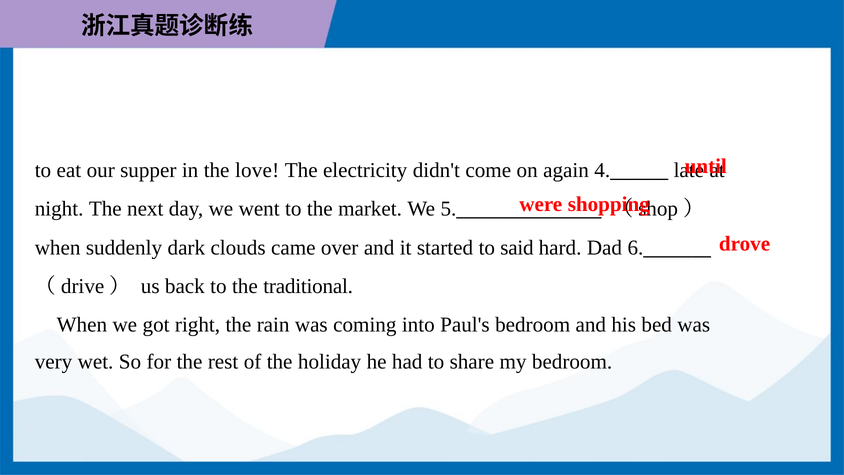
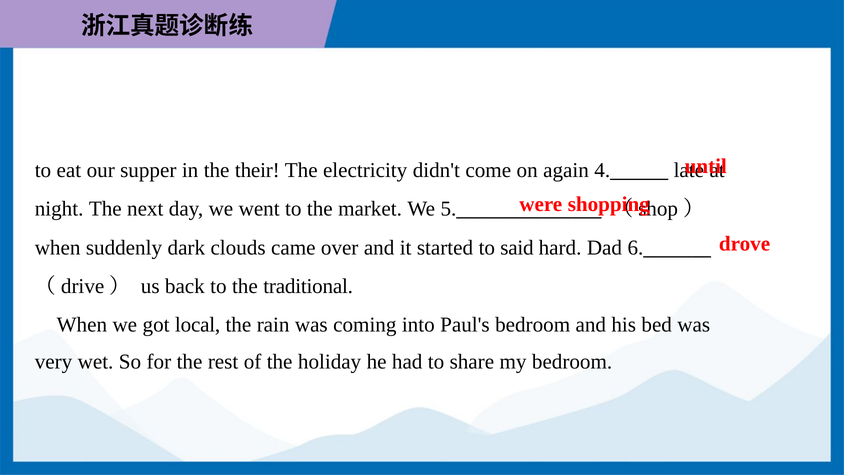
love: love -> their (257, 170)
right: right -> local (198, 325)
